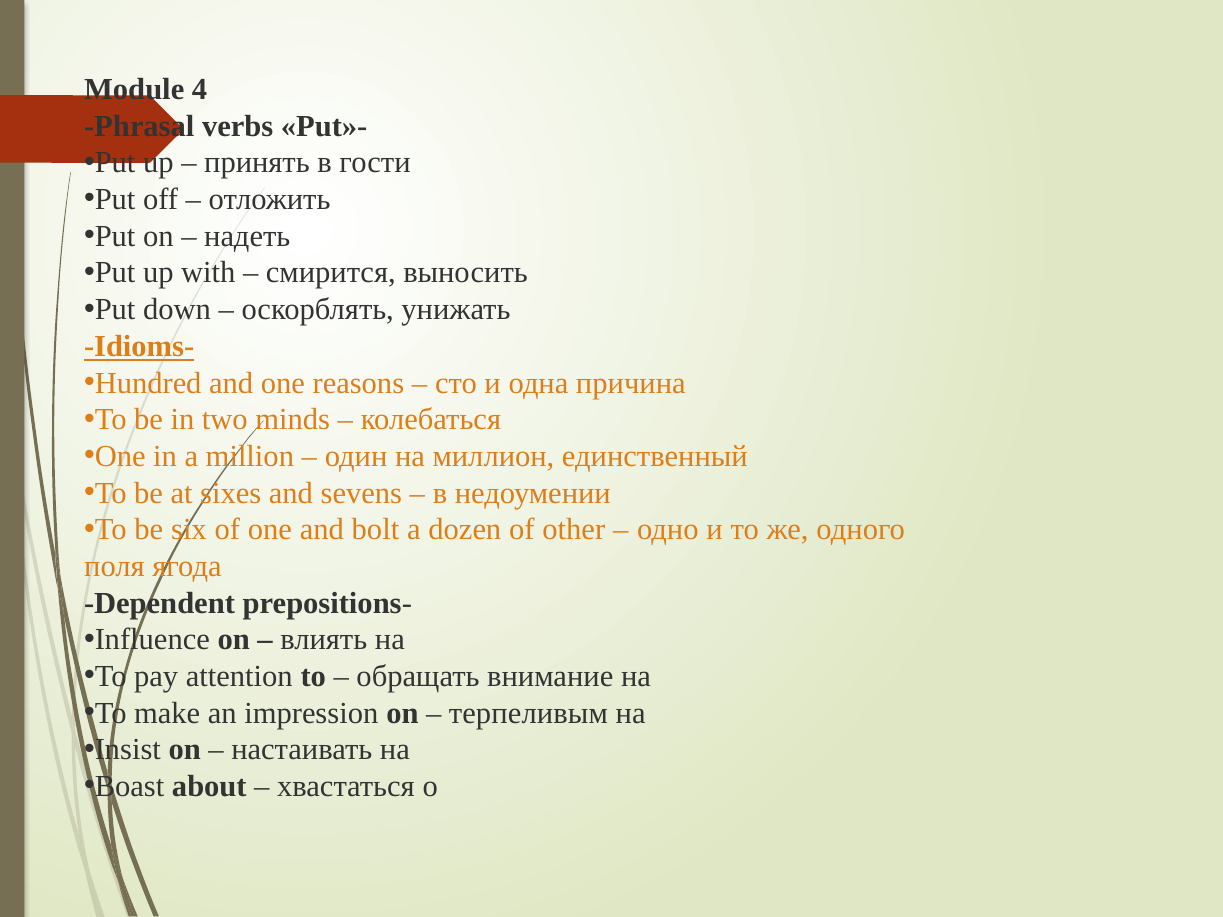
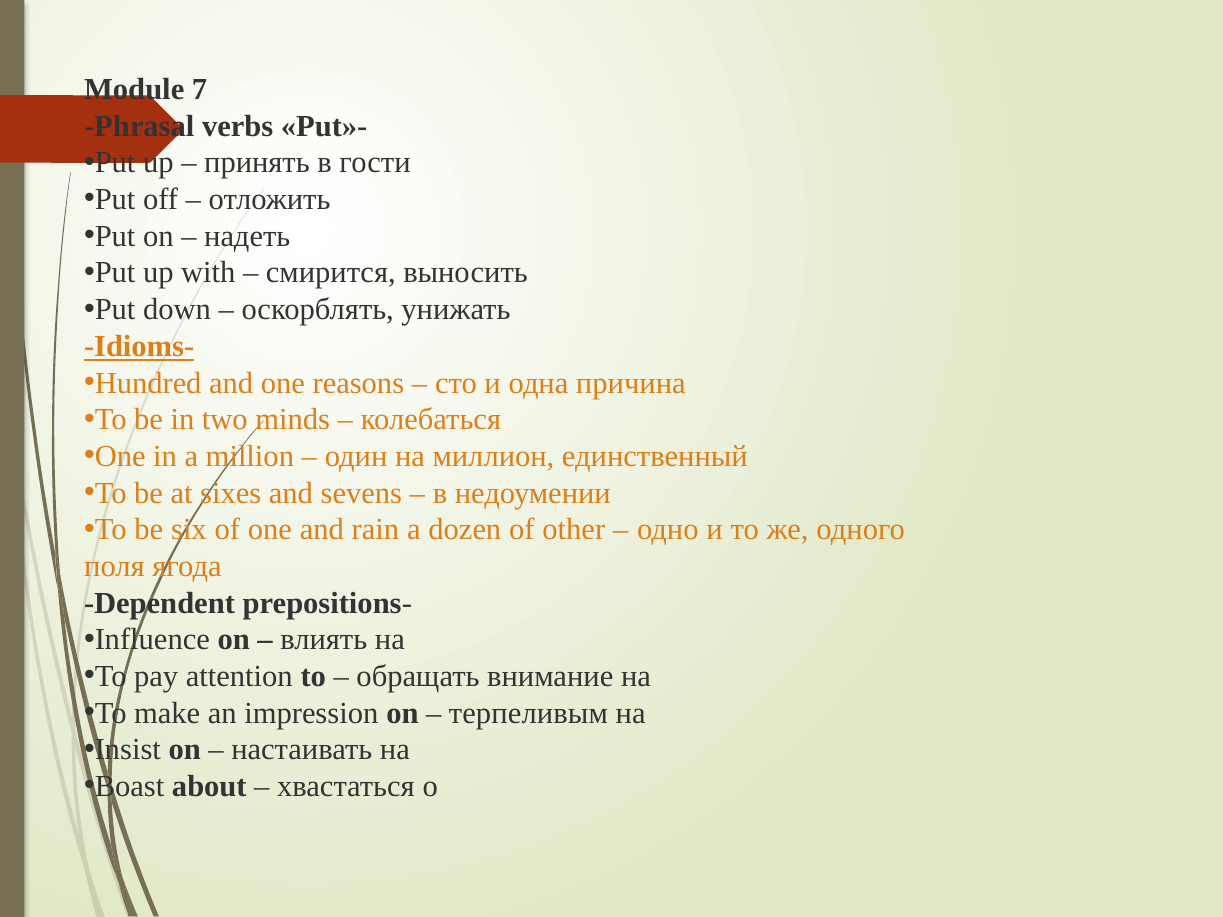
4: 4 -> 7 (200, 90)
bolt: bolt -> rain (375, 530)
